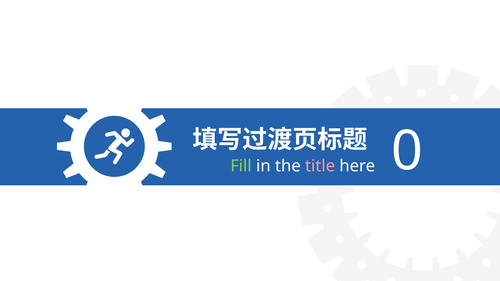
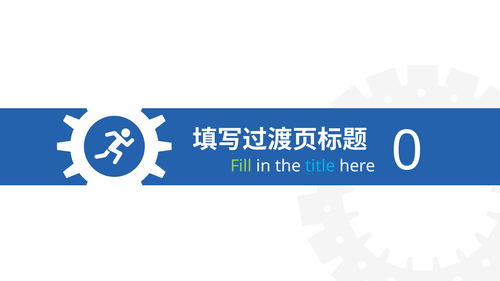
title colour: pink -> light blue (320, 166)
